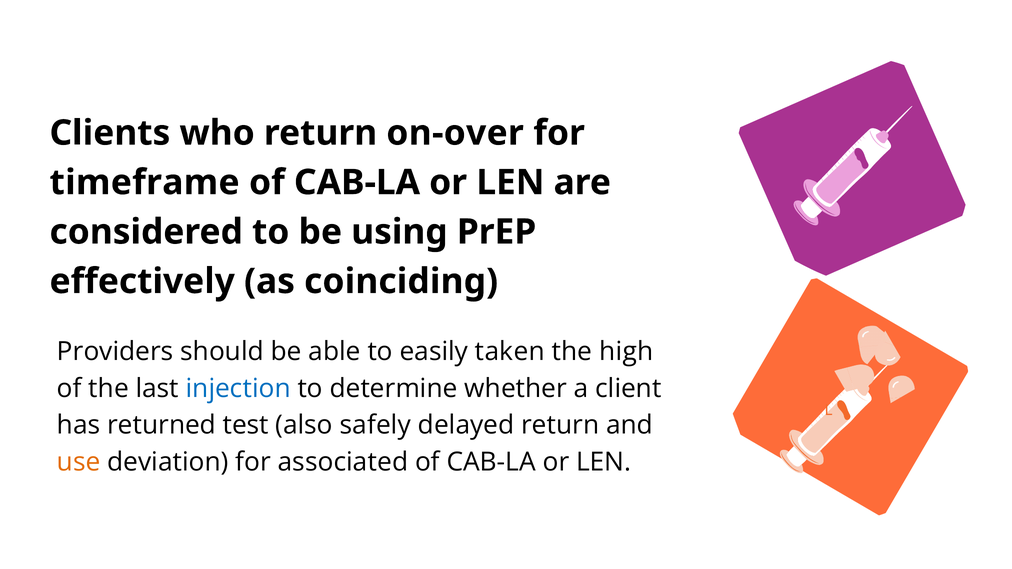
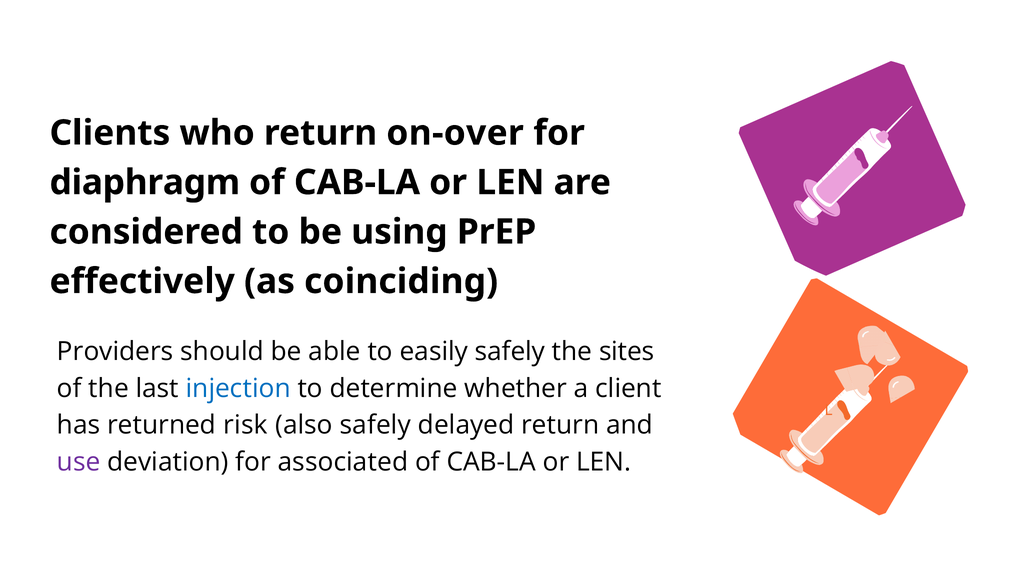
timeframe: timeframe -> diaphragm (145, 183)
easily taken: taken -> safely (510, 352)
high: high -> sites (627, 352)
test: test -> risk (246, 425)
use colour: orange -> purple (79, 462)
